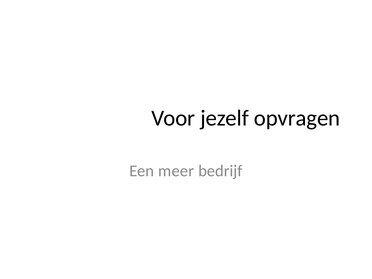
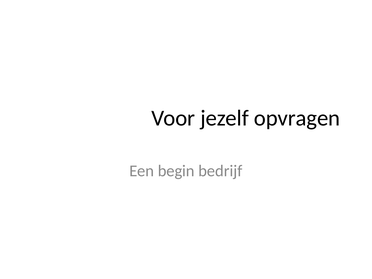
meer: meer -> begin (176, 171)
